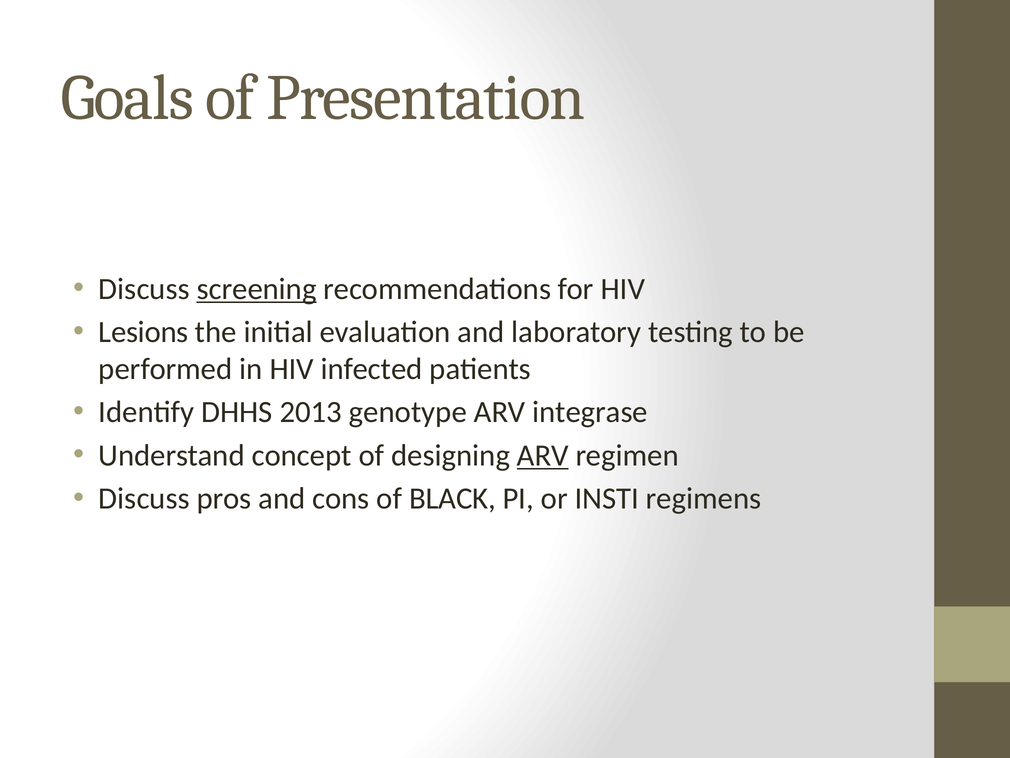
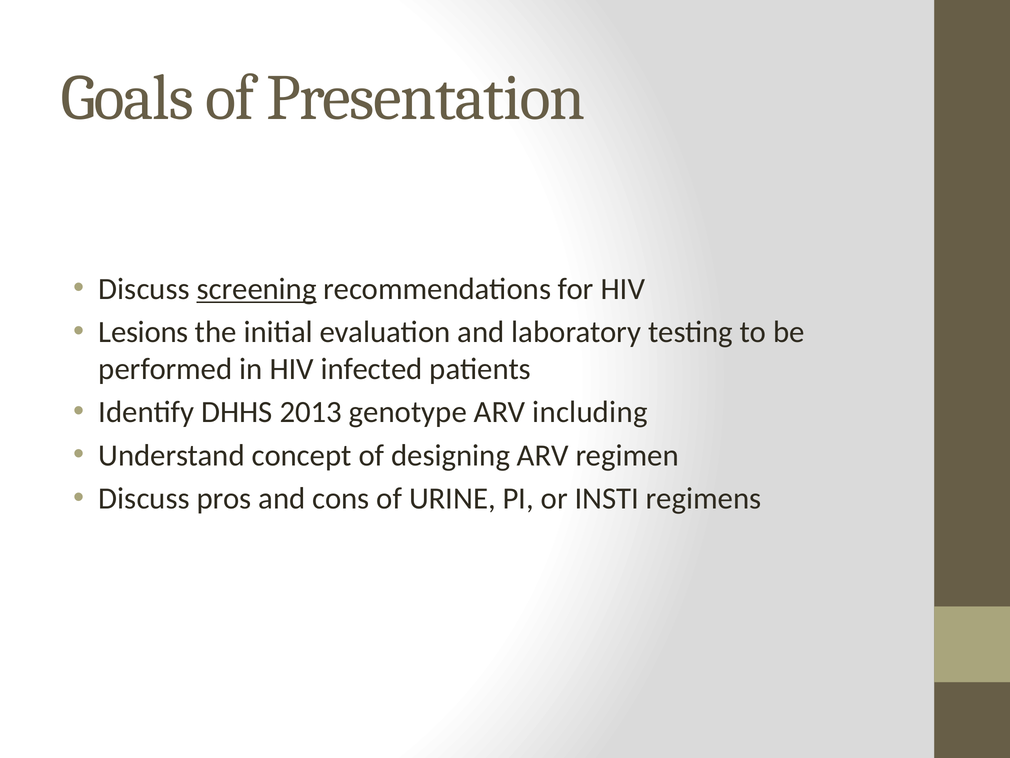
integrase: integrase -> including (590, 412)
ARV underline: present -> none (543, 455)
BLACK: BLACK -> URINE (452, 498)
